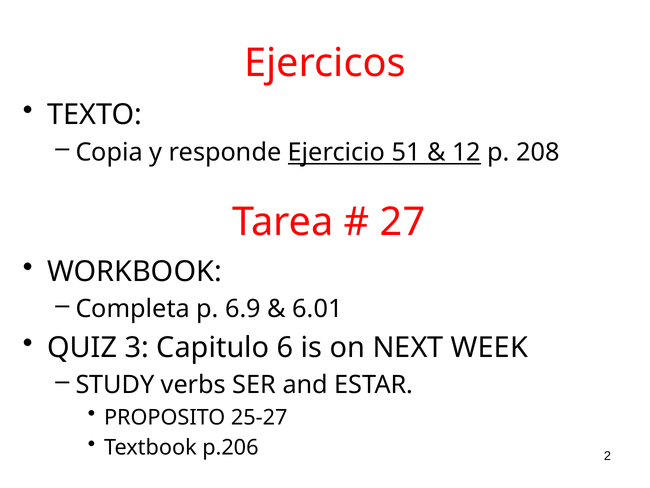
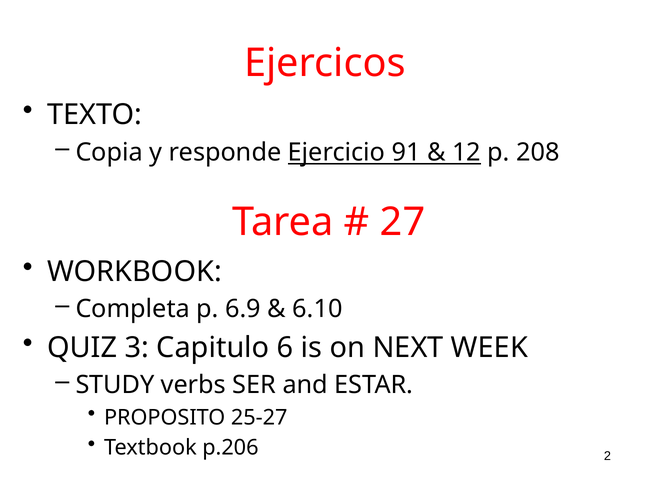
51: 51 -> 91 (406, 152)
6.01: 6.01 -> 6.10 (317, 309)
